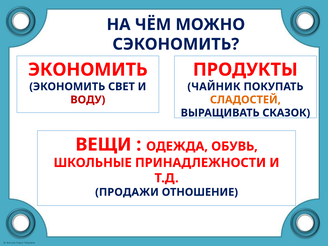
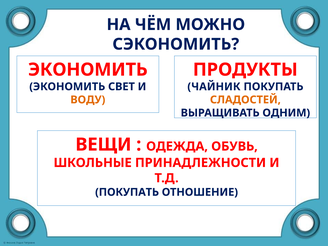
ВОДУ colour: red -> orange (88, 100)
СКАЗОК: СКАЗОК -> ОДНИМ (286, 113)
ПРОДАЖИ: ПРОДАЖИ -> ПОКУПАТЬ (127, 192)
